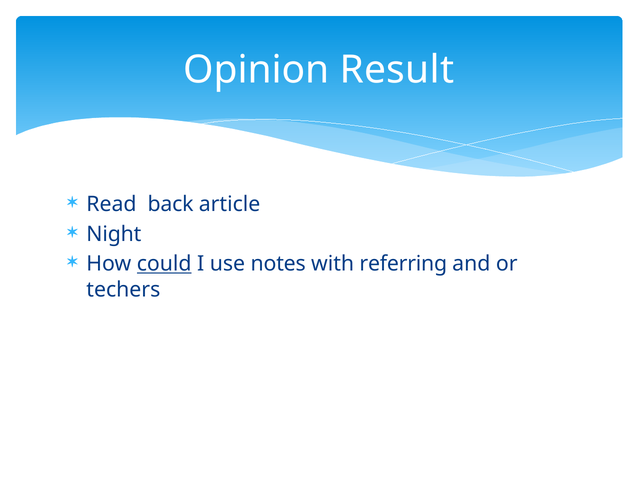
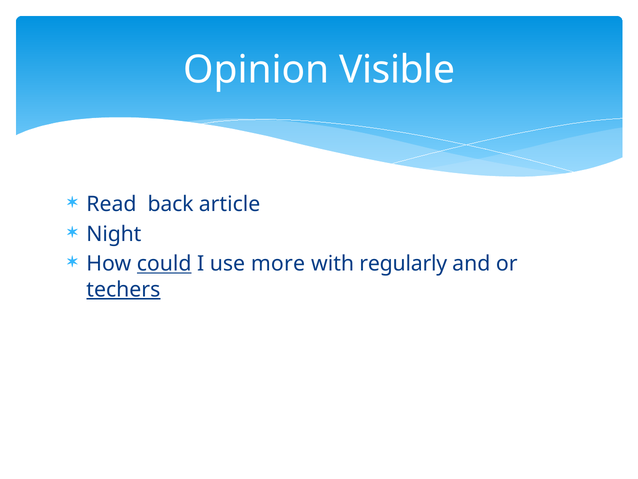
Result: Result -> Visible (397, 70)
notes: notes -> more (278, 264)
referring: referring -> regularly (403, 264)
techers underline: none -> present (123, 289)
